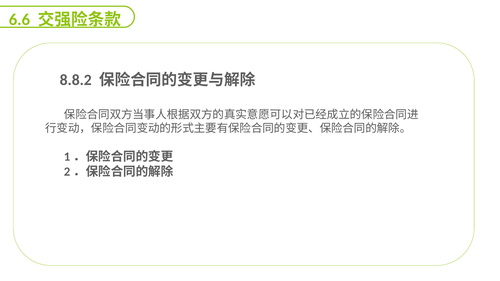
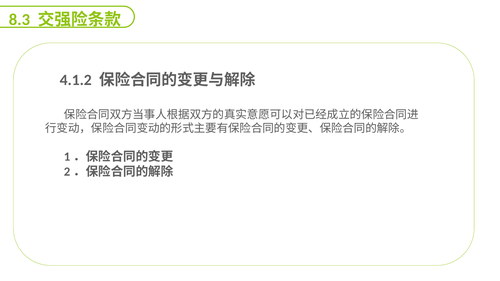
6.6: 6.6 -> 8.3 (19, 20)
8.8.2: 8.8.2 -> 4.1.2 (76, 80)
